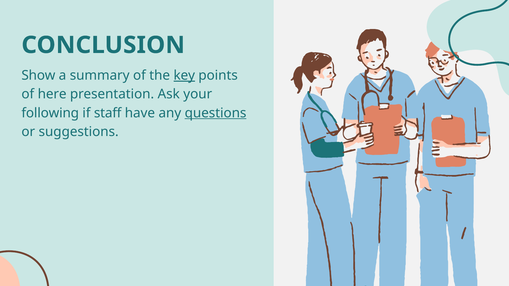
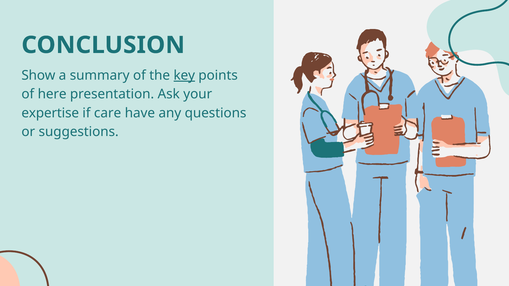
following: following -> expertise (50, 113)
staff: staff -> care (108, 113)
questions underline: present -> none (216, 113)
